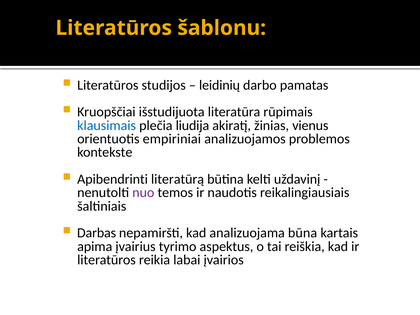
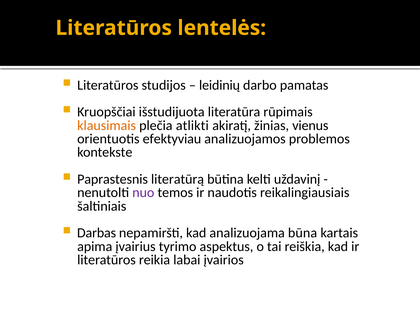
šablonu: šablonu -> lentelės (222, 28)
klausimais colour: blue -> orange (107, 125)
liudija: liudija -> atlikti (192, 125)
empiriniai: empiriniai -> efektyviau (172, 139)
Apibendrinti: Apibendrinti -> Paprastesnis (113, 179)
